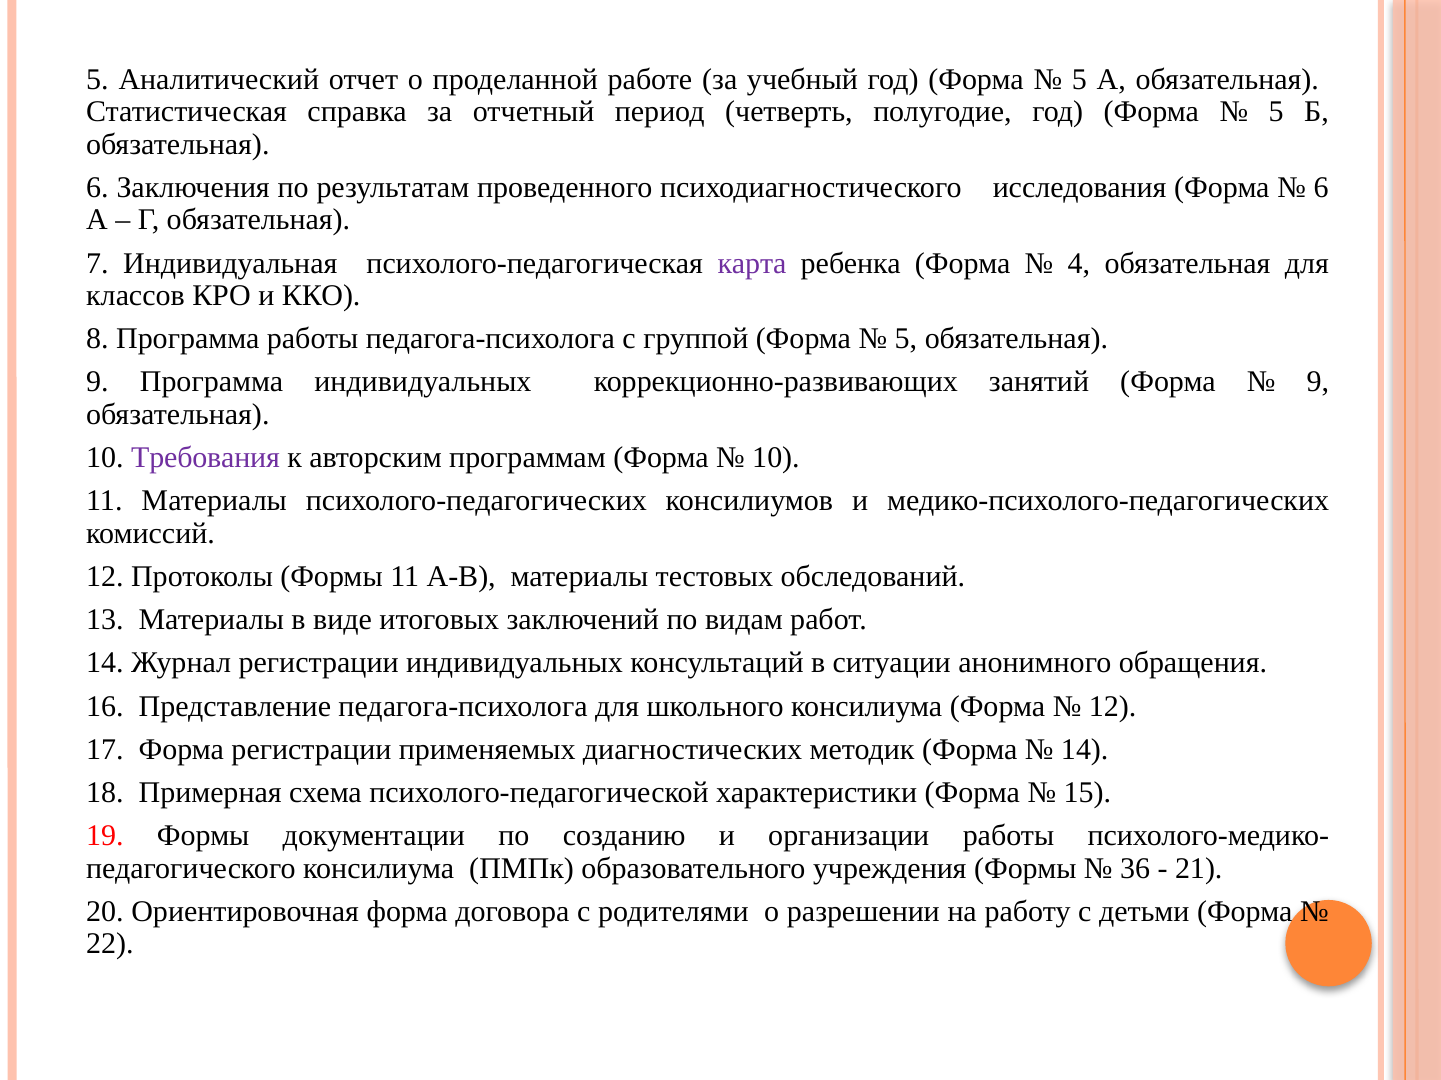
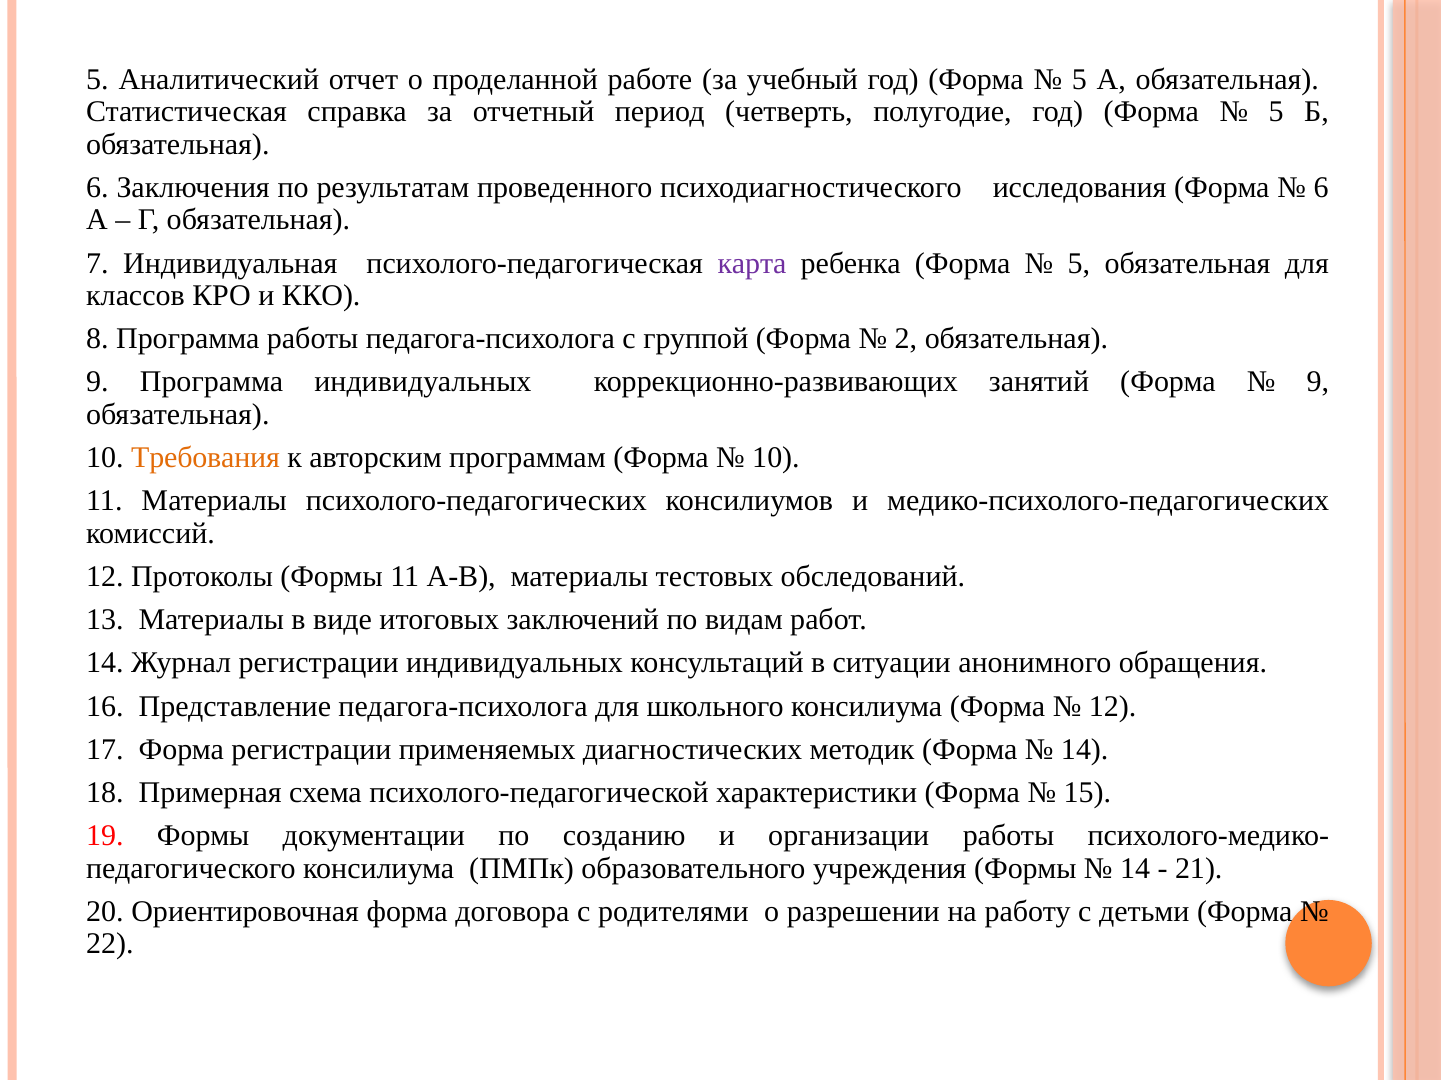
4: 4 -> 5 (1079, 263)
5: 5 -> 2 (906, 339)
Требования colour: purple -> orange (206, 458)
36: 36 -> 14 (1135, 869)
